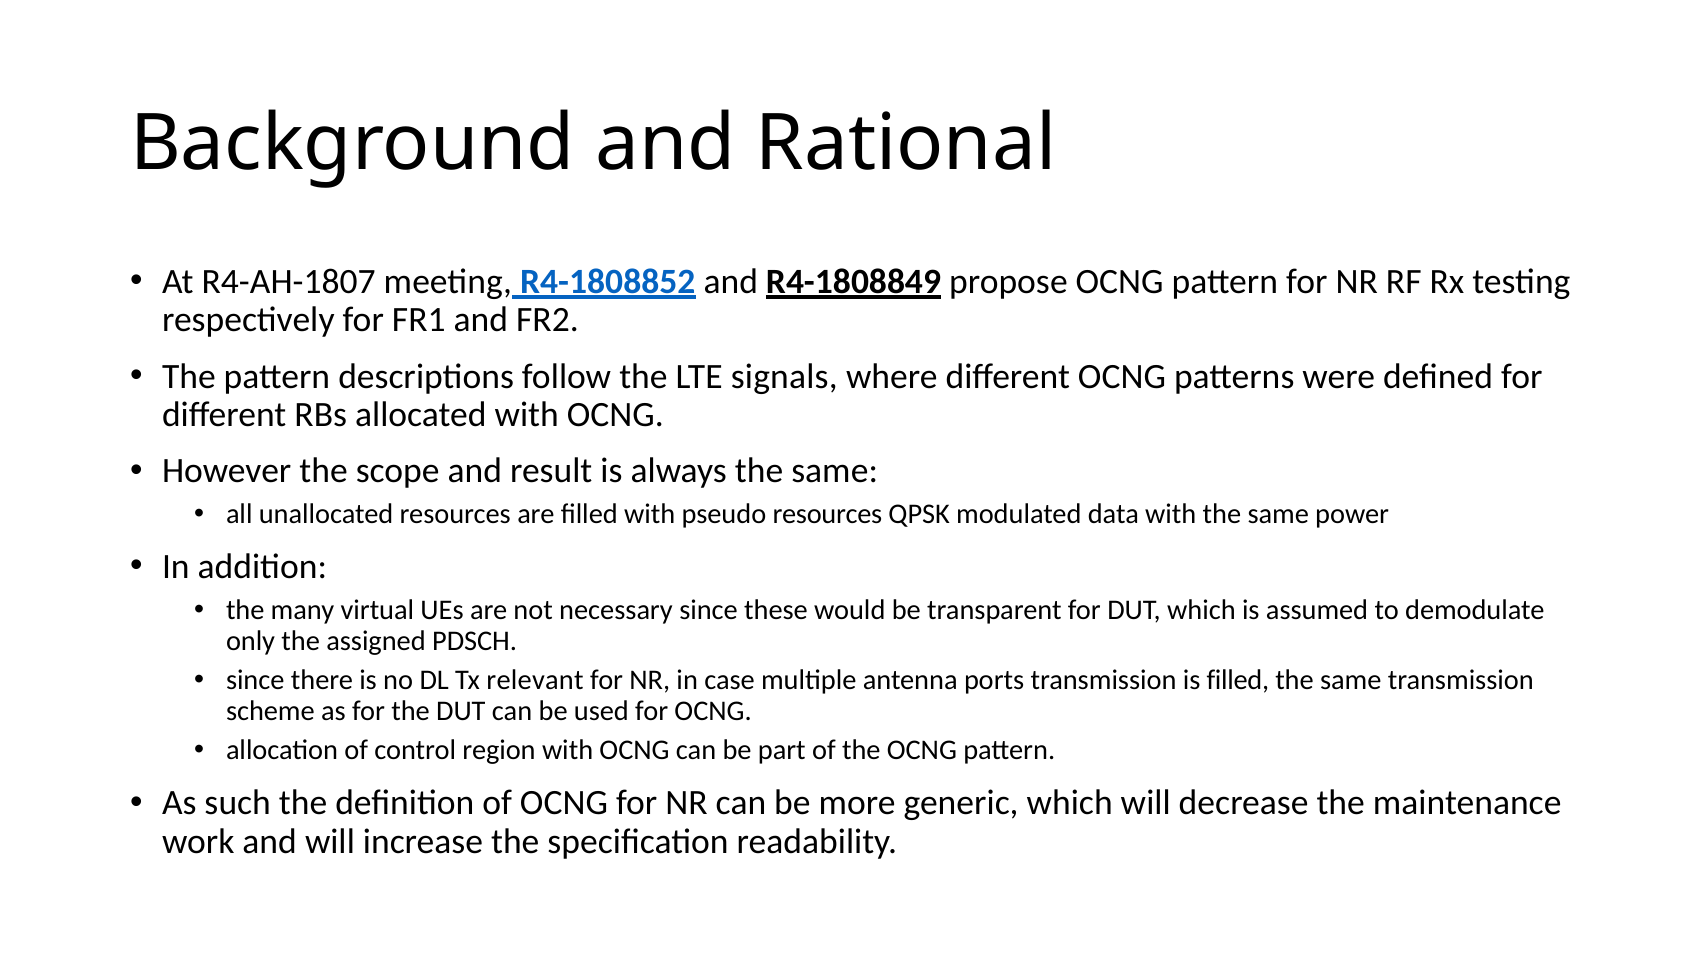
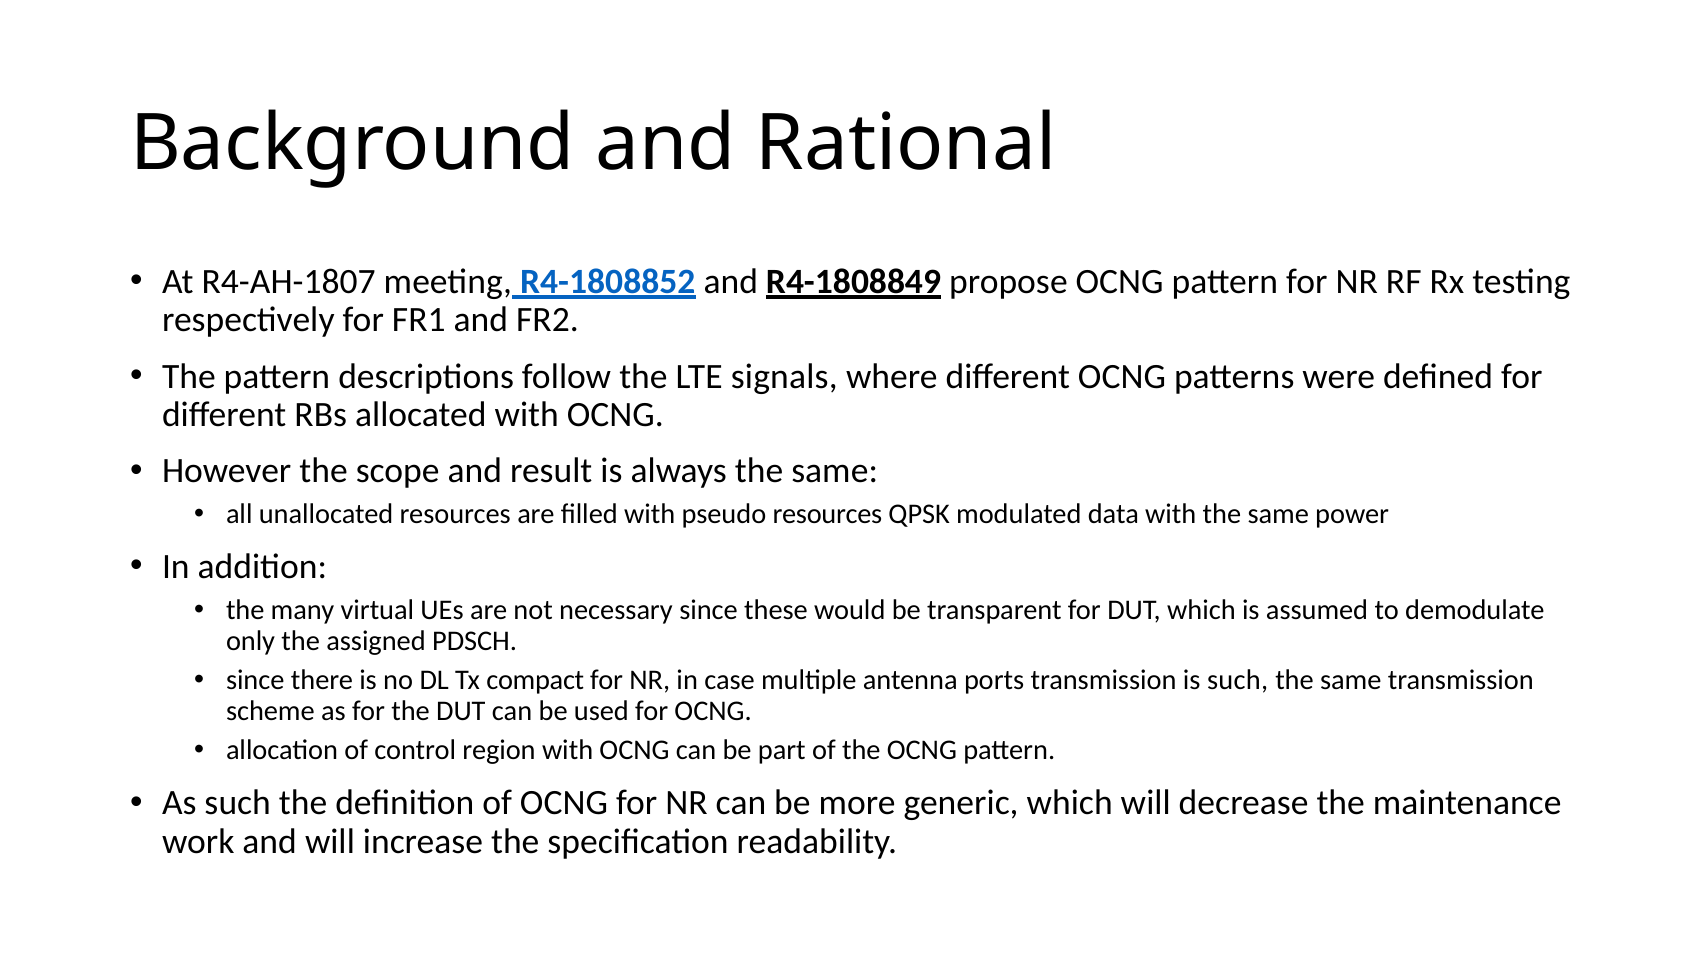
relevant: relevant -> compact (535, 680)
is filled: filled -> such (1238, 680)
